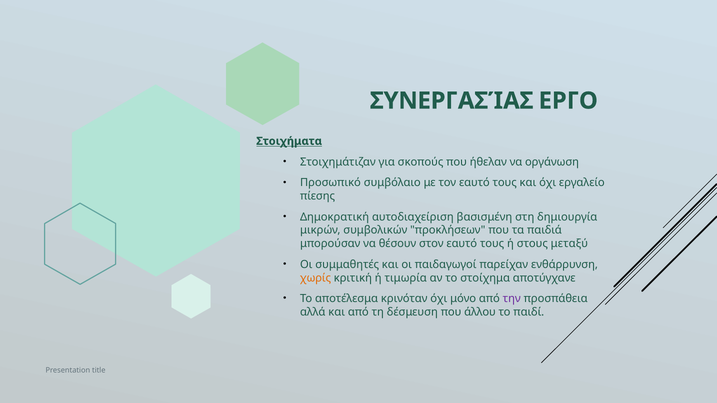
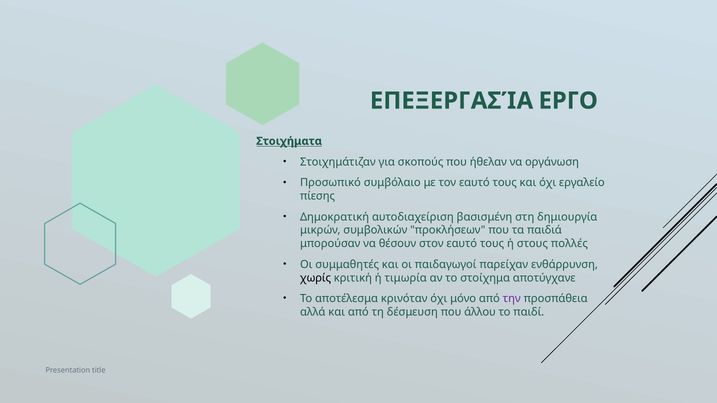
ΣΥΝΕΡΓΑΣΊΑΣ: ΣΥΝΕΡΓΑΣΊΑΣ -> ΕΠΕΞΕΡΓΑΣΊΑ (452, 101)
μεταξύ: μεταξύ -> πολλές (569, 244)
χωρίς colour: orange -> black (316, 278)
